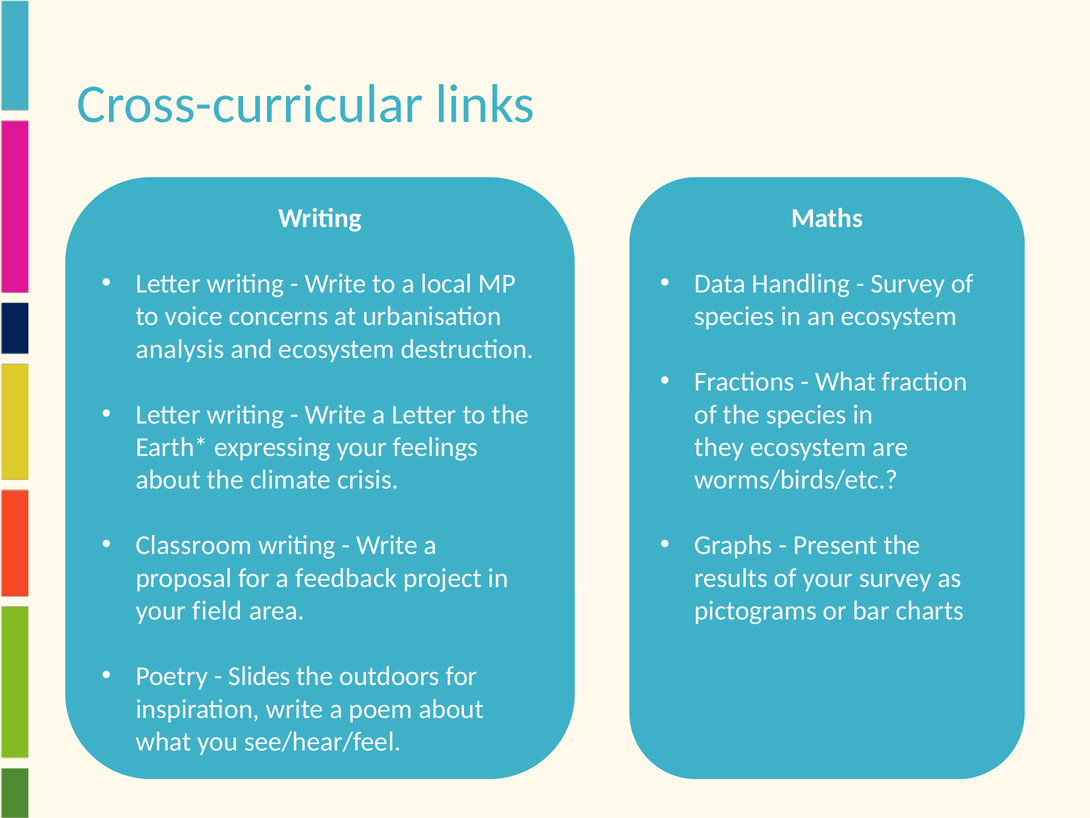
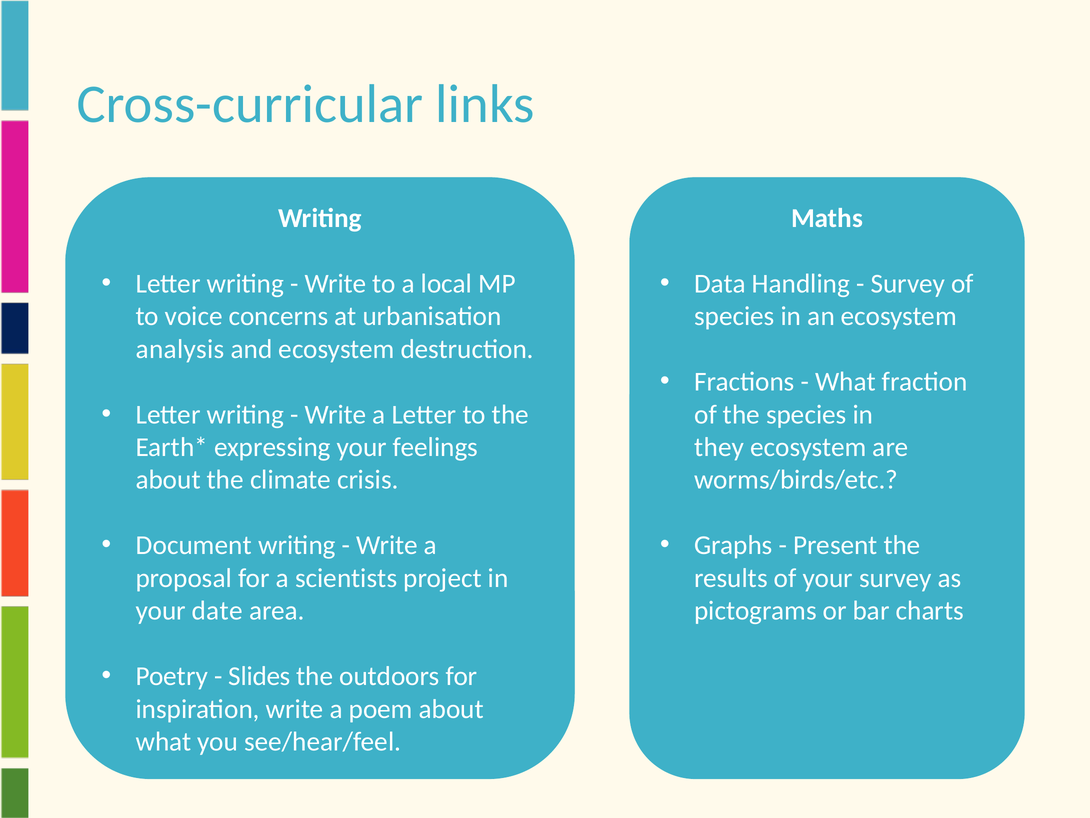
Classroom: Classroom -> Document (194, 545)
feedback: feedback -> scientists (346, 578)
field: field -> date (217, 611)
